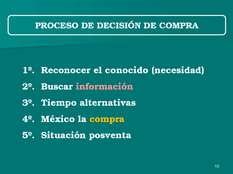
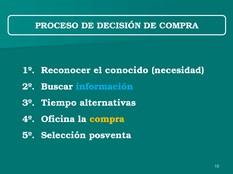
información colour: pink -> light blue (105, 87)
México: México -> Oficina (58, 120)
Situación: Situación -> Selección (64, 136)
